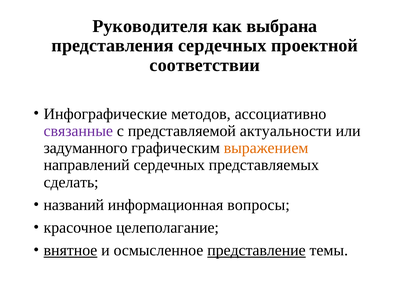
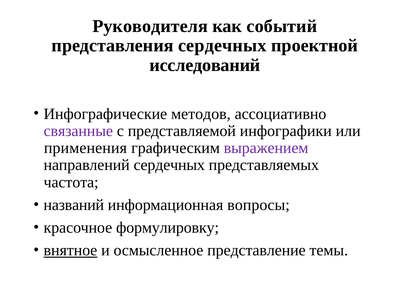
выбрана: выбрана -> событий (282, 26)
соответствии: соответствии -> исследований (205, 65)
актуальности: актуальности -> инфографики (286, 131)
задуманного: задуманного -> применения (85, 148)
выражением colour: orange -> purple (266, 148)
сделать: сделать -> частота (71, 182)
целеполагание: целеполагание -> формулировку (167, 228)
представление underline: present -> none (256, 251)
